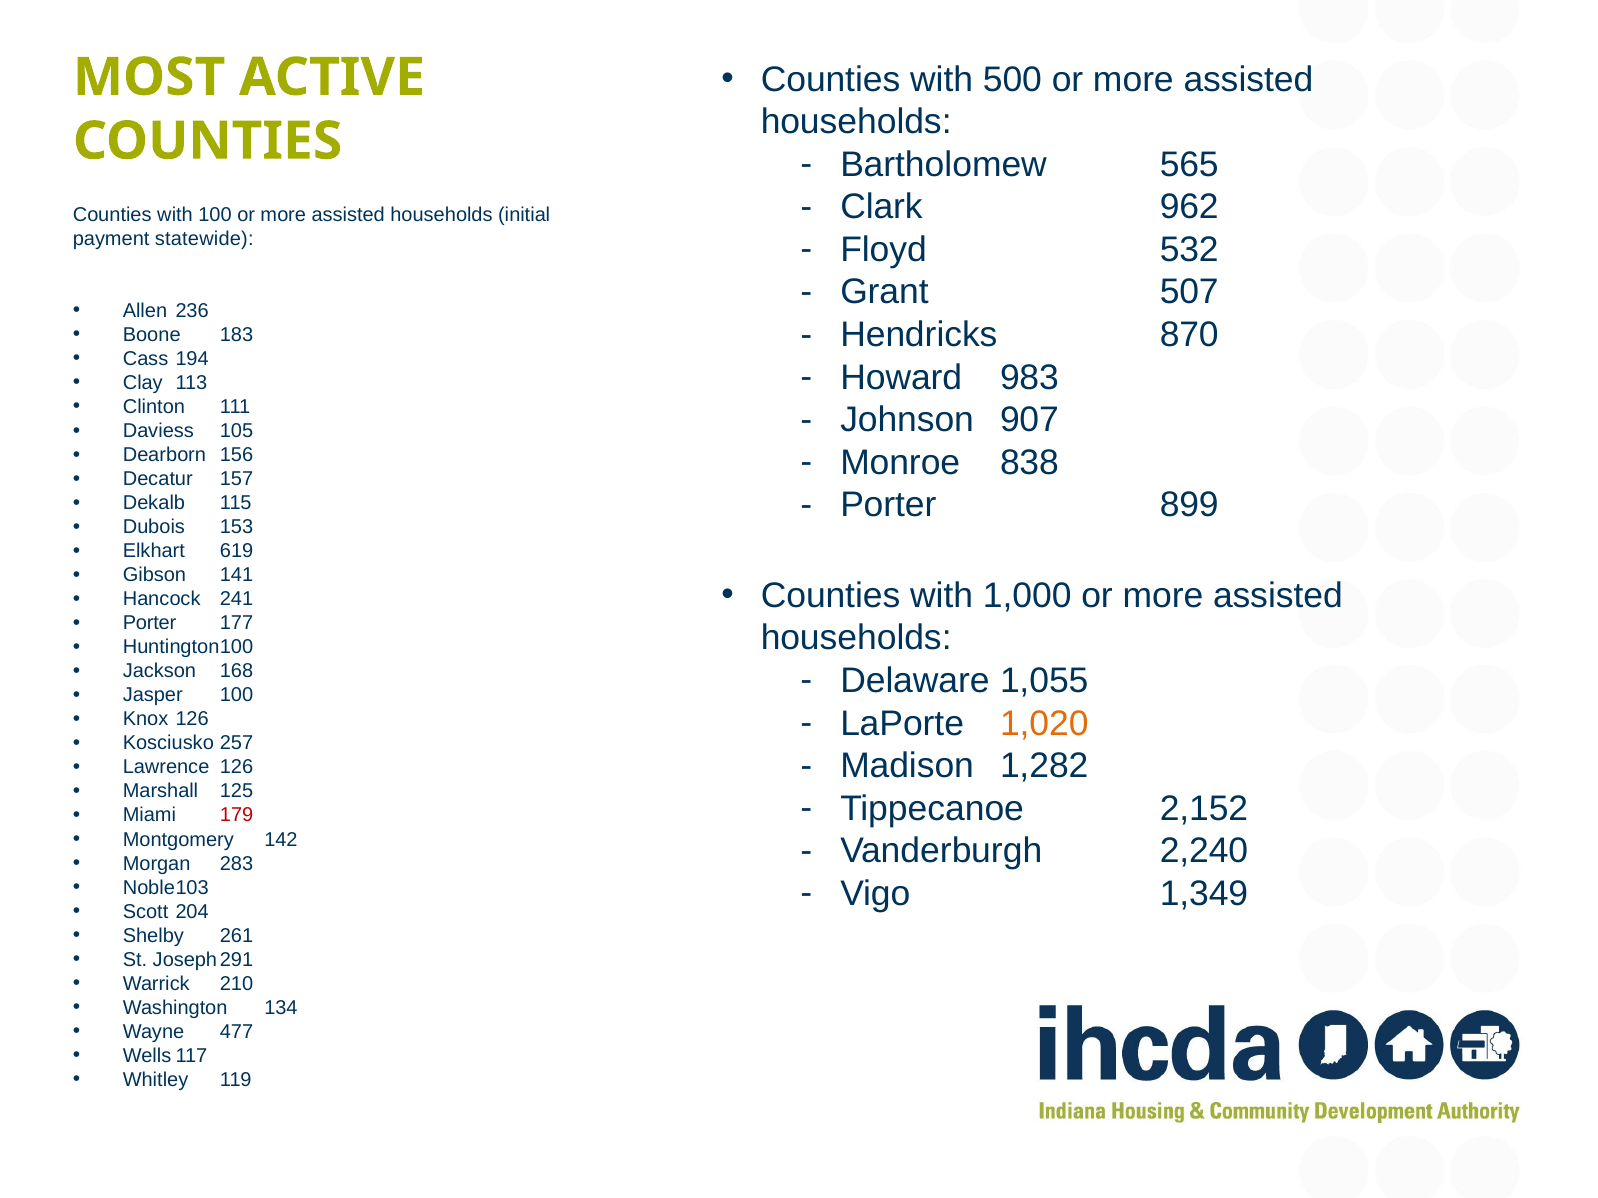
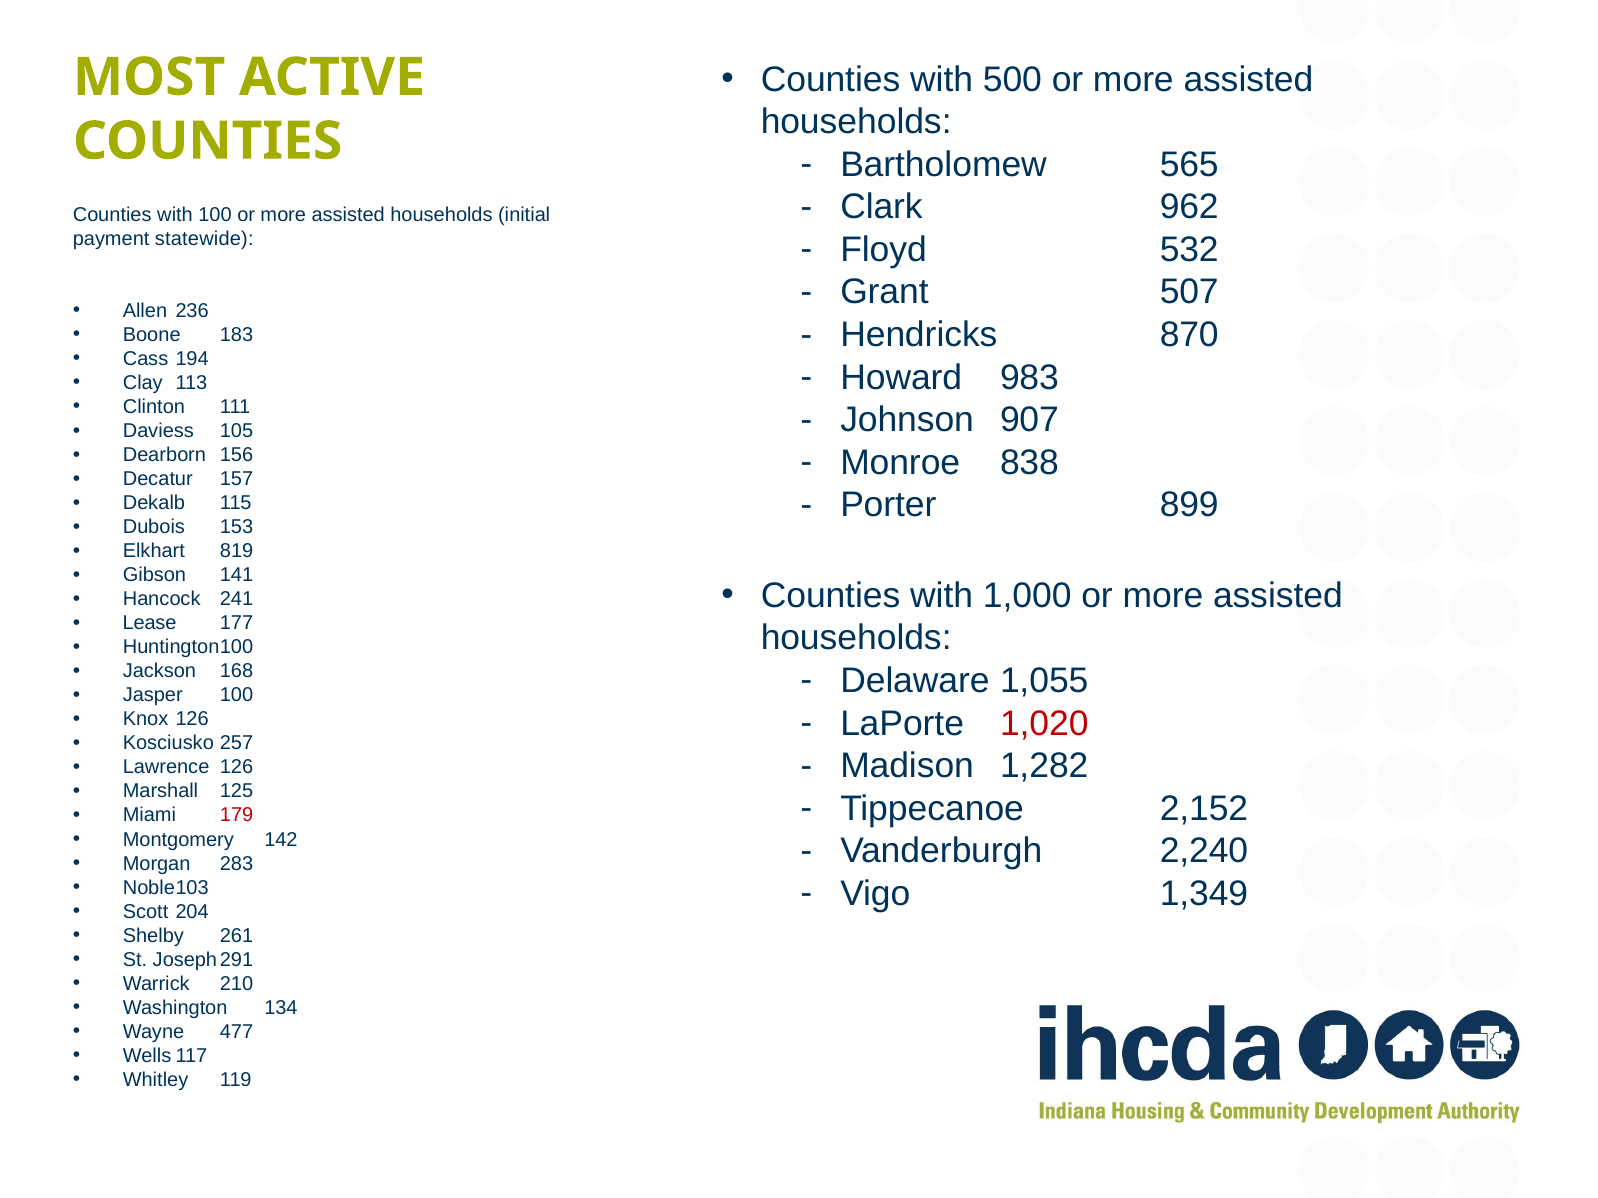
619: 619 -> 819 (237, 551)
Porter: Porter -> Lease (150, 623)
1,020 colour: orange -> red (1044, 724)
